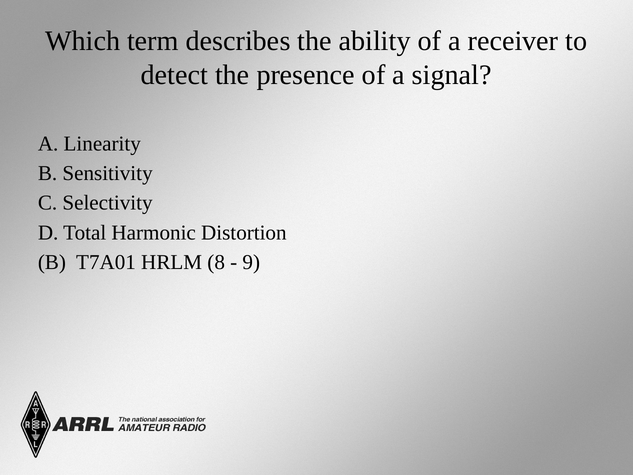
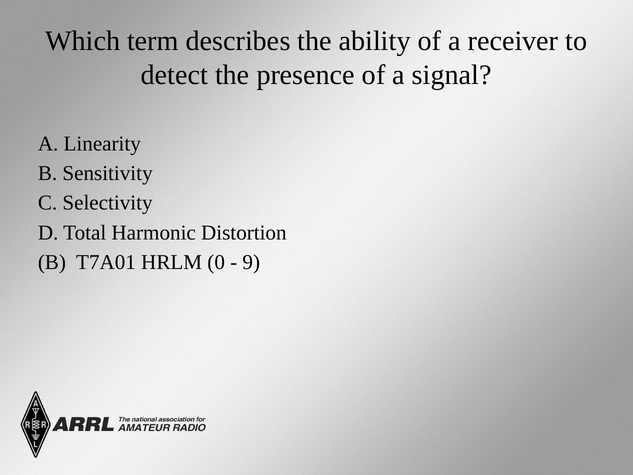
8: 8 -> 0 (216, 262)
